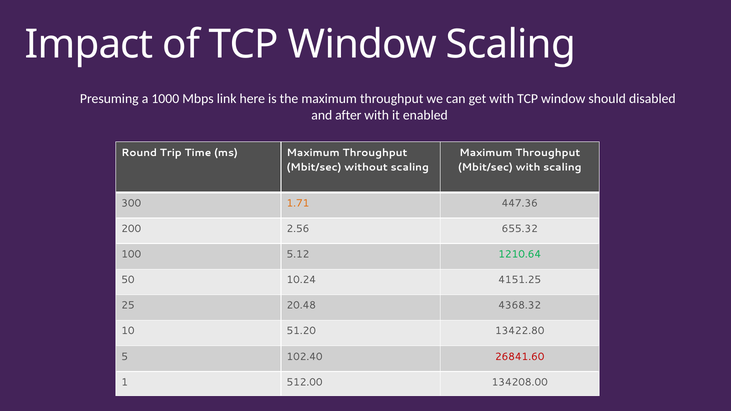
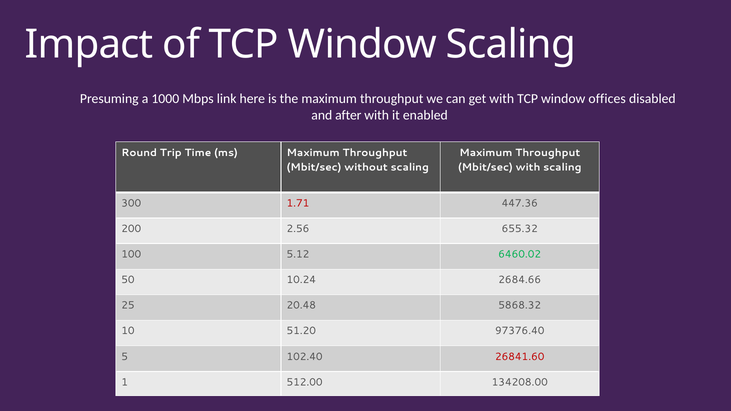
should: should -> offices (607, 99)
1.71 colour: orange -> red (298, 203)
1210.64: 1210.64 -> 6460.02 (520, 254)
4151.25: 4151.25 -> 2684.66 (520, 280)
4368.32: 4368.32 -> 5868.32 (520, 306)
13422.80: 13422.80 -> 97376.40 (520, 331)
